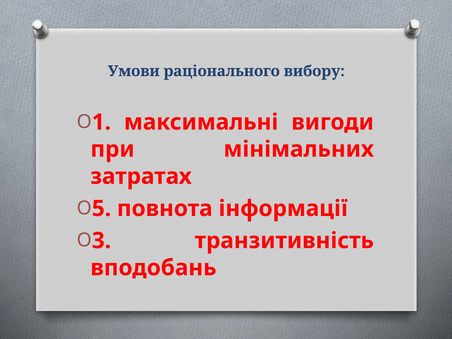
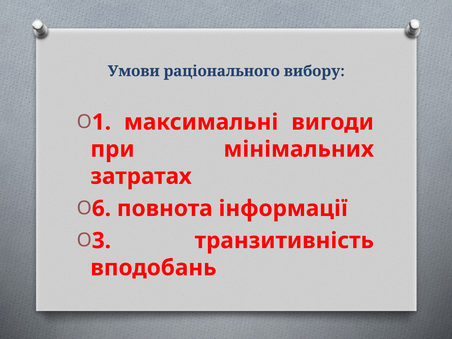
5: 5 -> 6 (101, 209)
